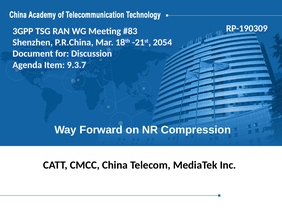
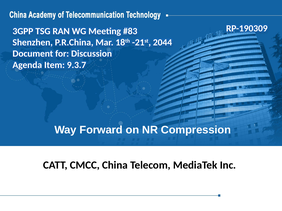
2054: 2054 -> 2044 (162, 43)
